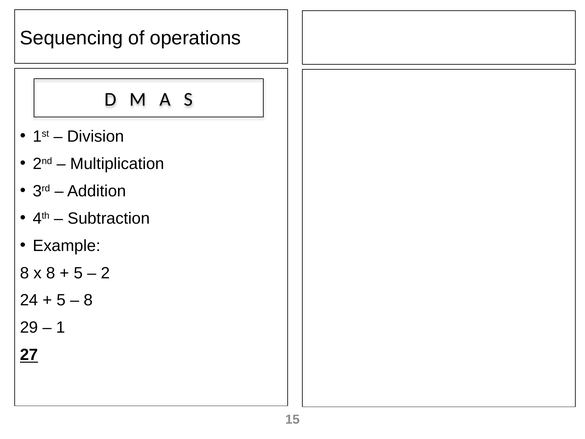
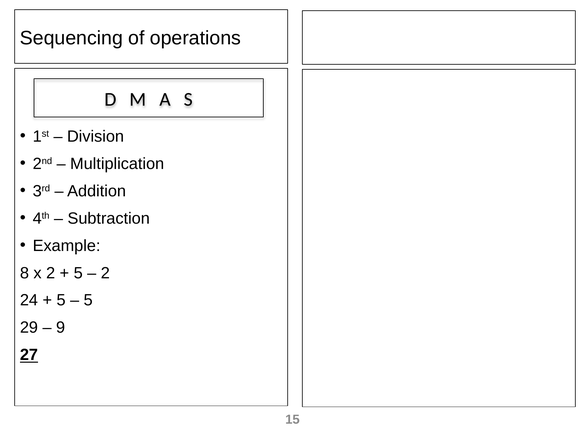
x 8: 8 -> 2 (51, 273)
8: 8 -> 5 (88, 300)
1: 1 -> 9 (61, 327)
